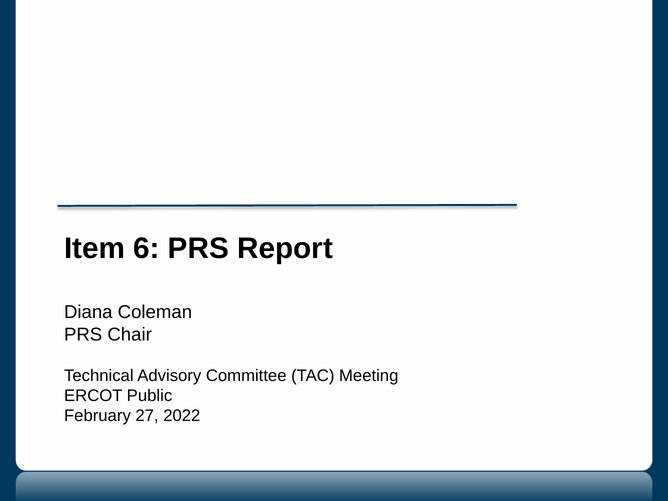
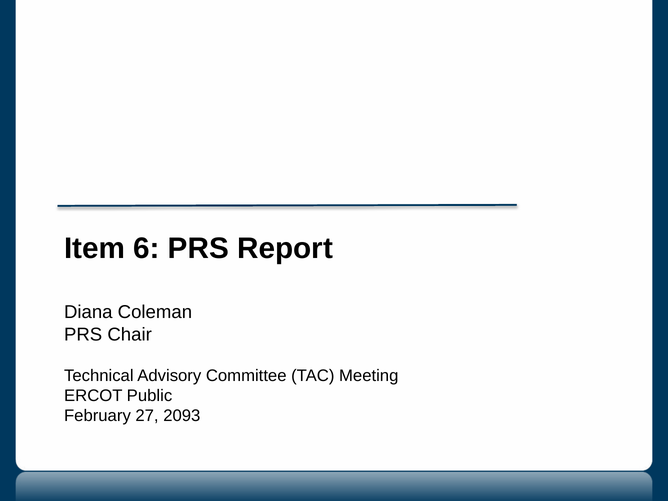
2022: 2022 -> 2093 (182, 416)
